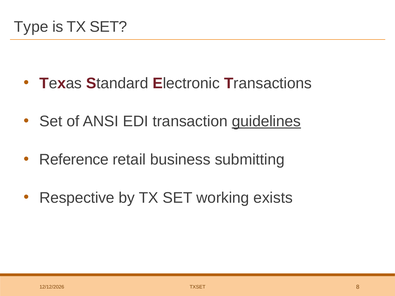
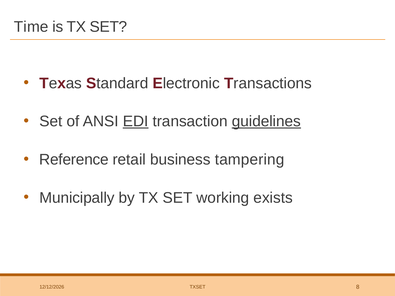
Type: Type -> Time (31, 27)
EDI underline: none -> present (136, 122)
submitting: submitting -> tampering (250, 160)
Respective: Respective -> Municipally (77, 198)
